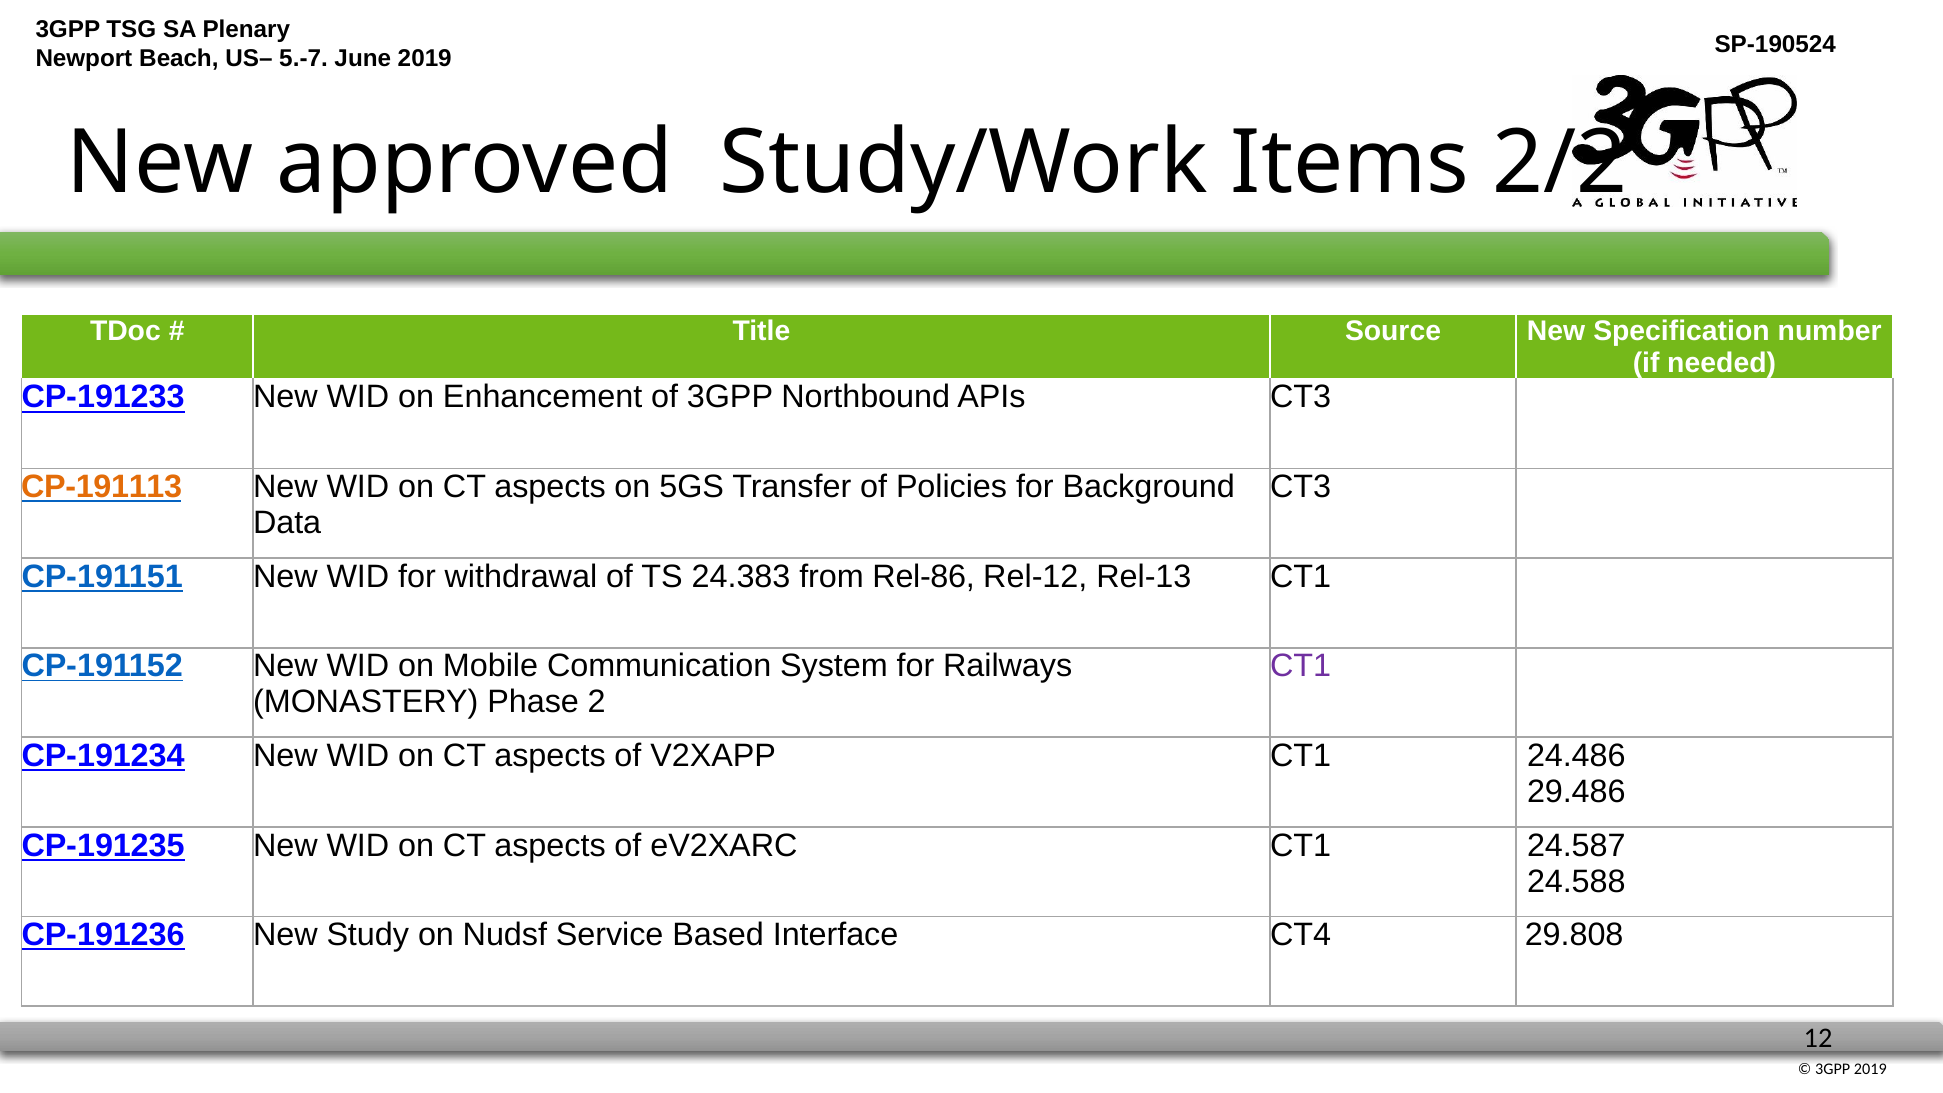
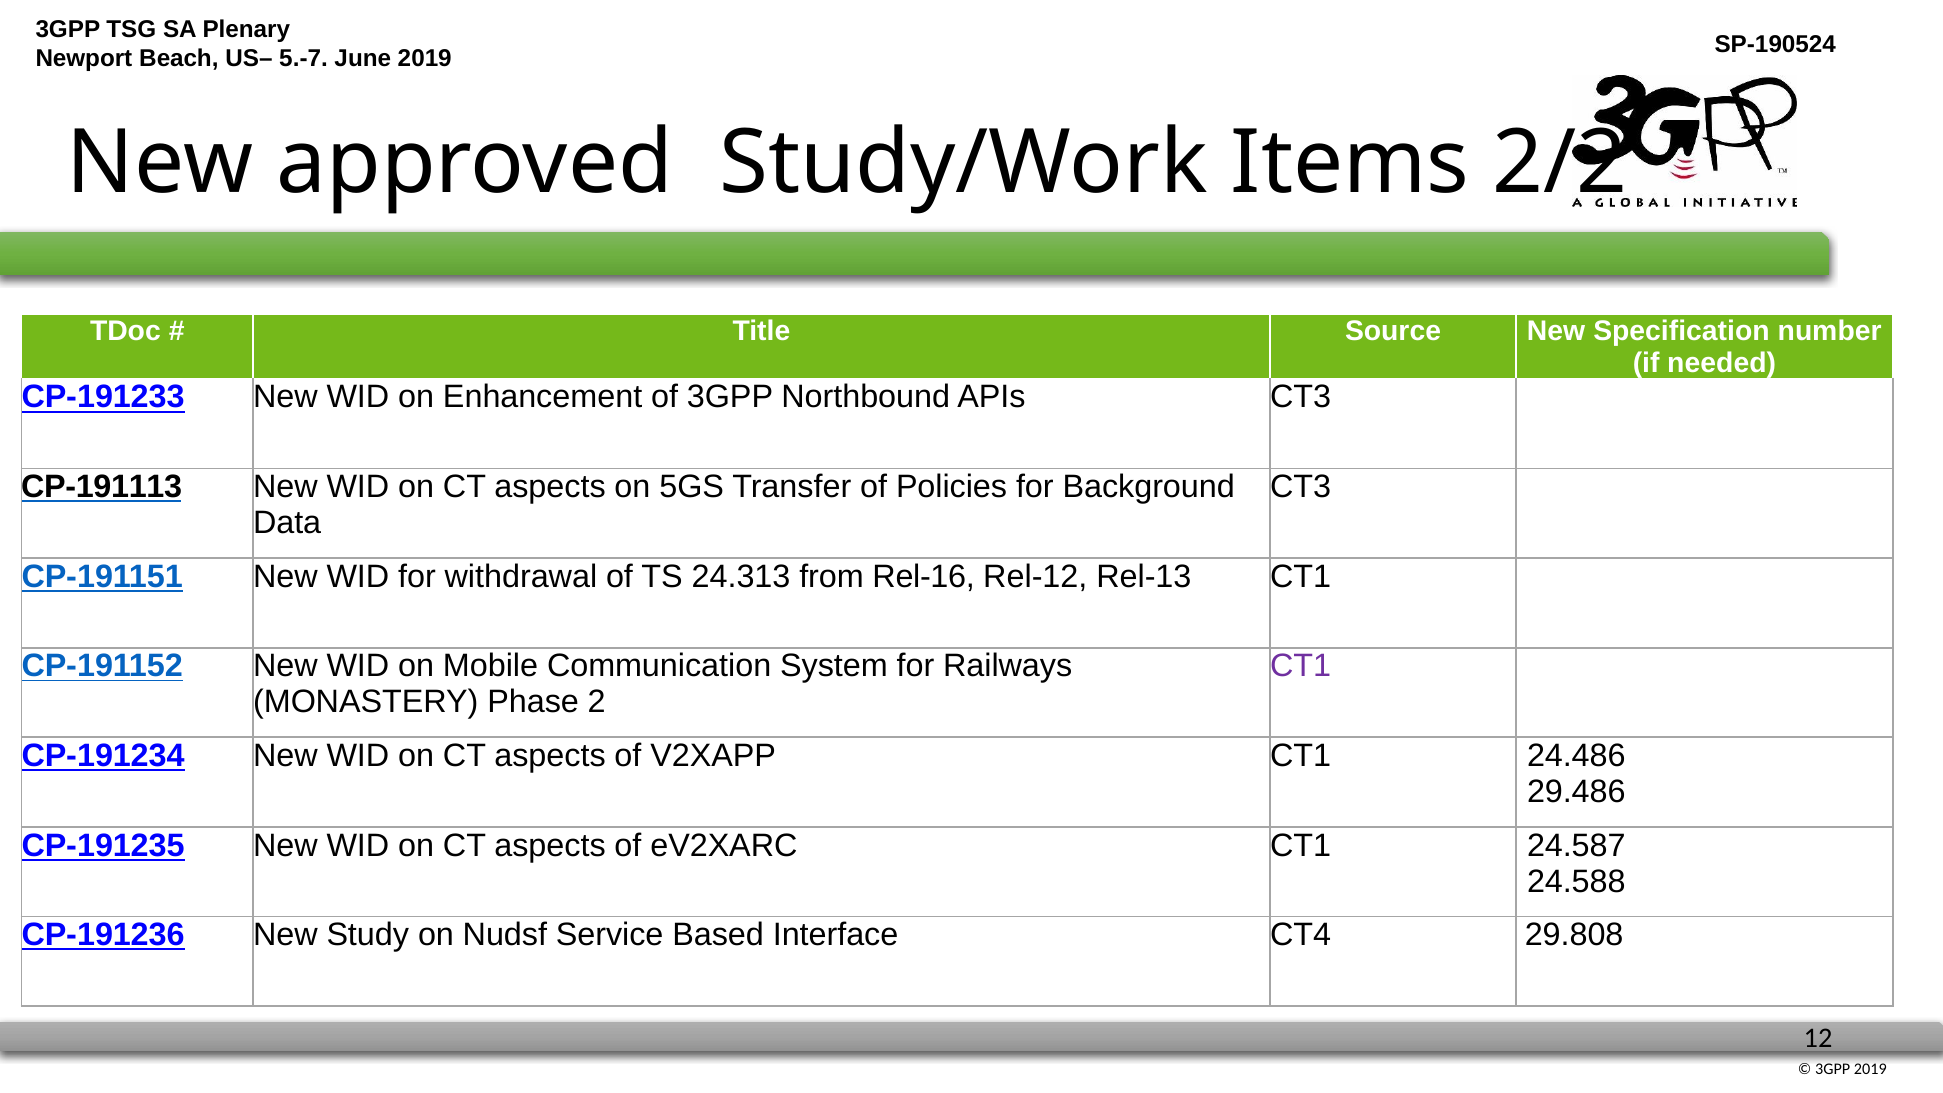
CP-191113 colour: orange -> black (102, 487)
24.383: 24.383 -> 24.313 (741, 577)
Rel-86: Rel-86 -> Rel-16 (924, 577)
